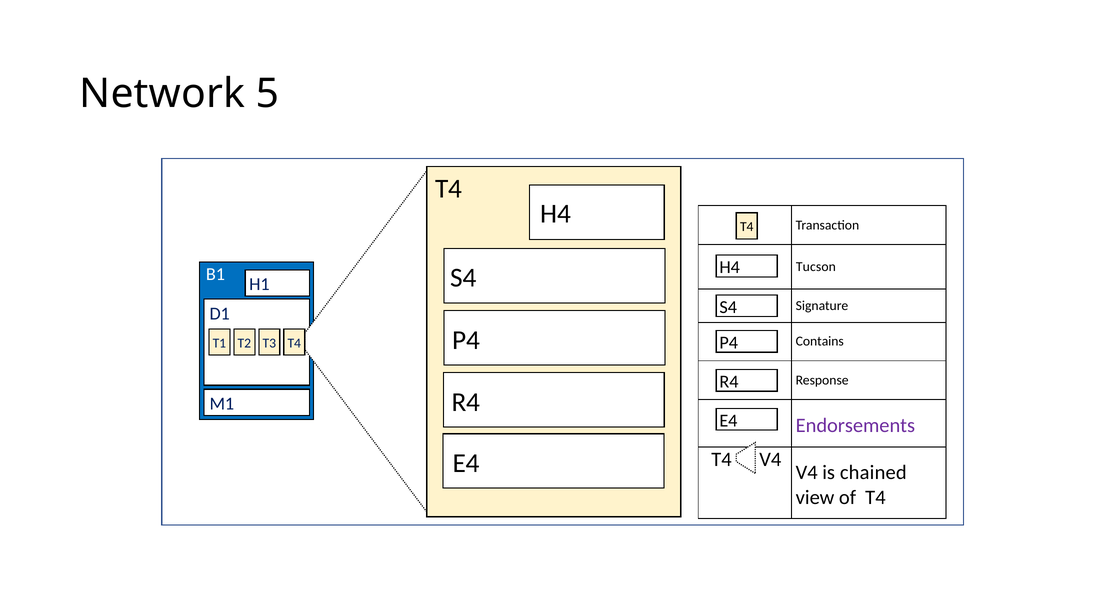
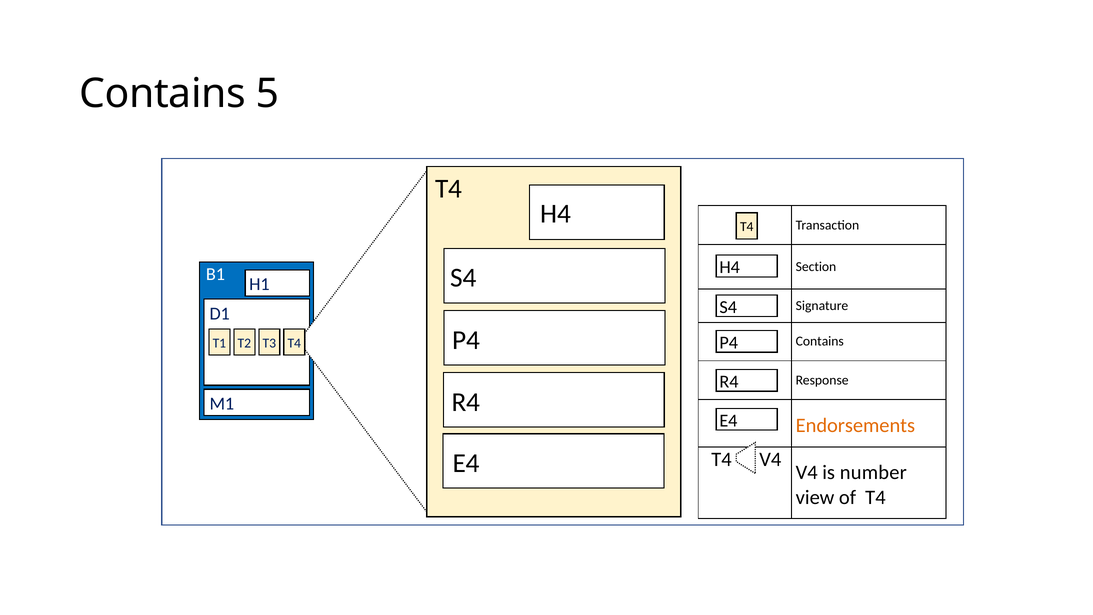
Network: Network -> Contains (162, 94)
Tucson: Tucson -> Section (816, 267)
Endorsements colour: purple -> orange (855, 425)
chained: chained -> number (873, 472)
